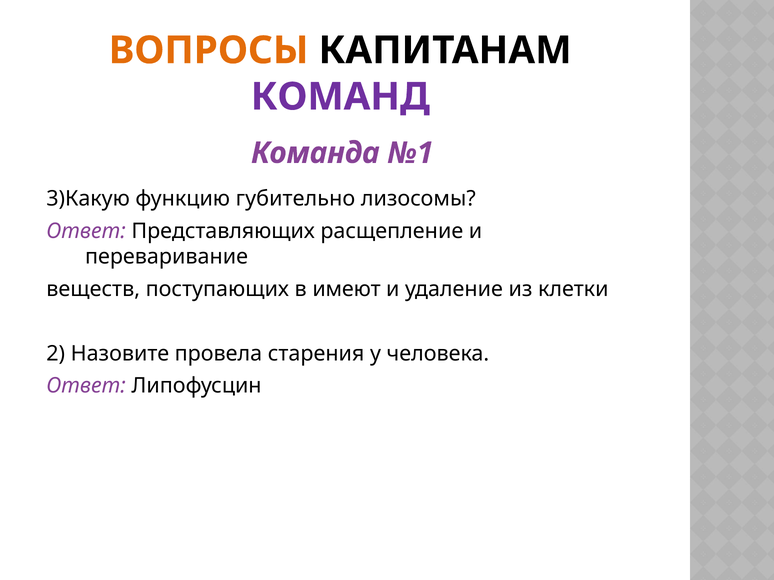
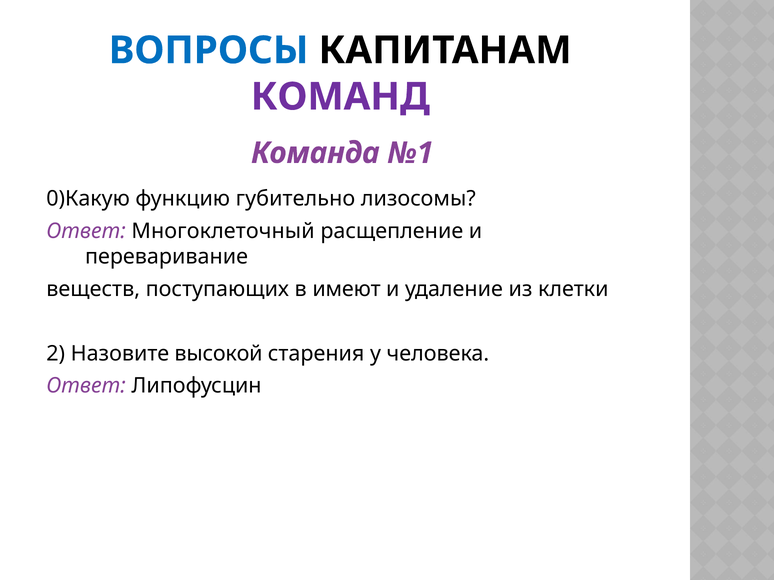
ВОПРОСЫ colour: orange -> blue (209, 50)
3)Какую: 3)Какую -> 0)Какую (88, 199)
Представляющих: Представляющих -> Многоклеточный (223, 231)
провела: провела -> высокой (219, 354)
